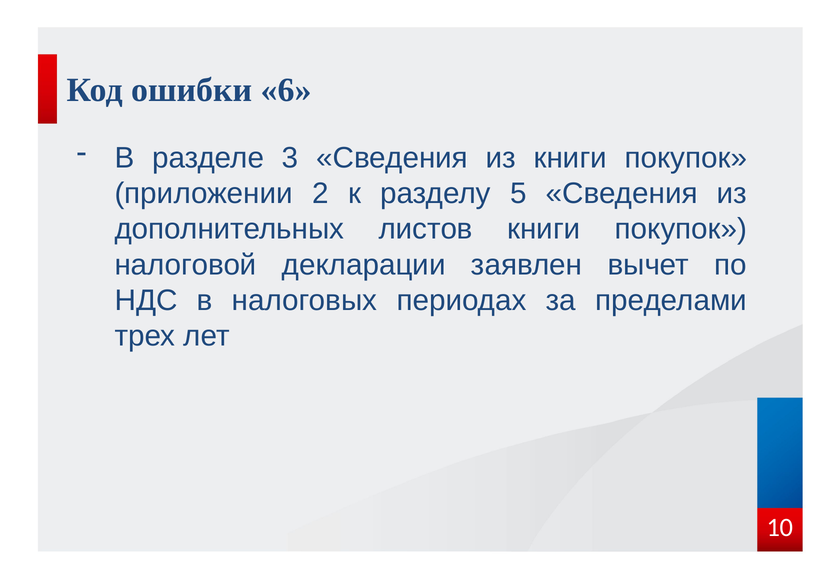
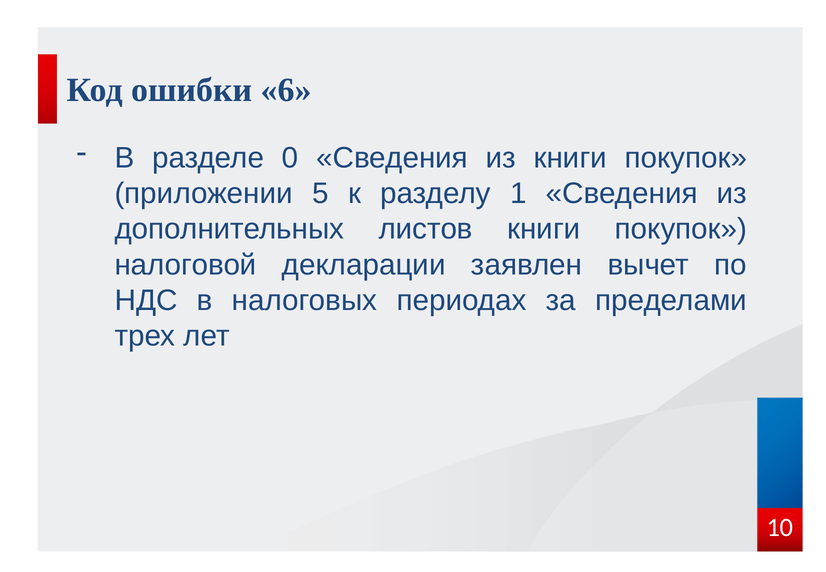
3: 3 -> 0 (290, 158)
2: 2 -> 5 (321, 193)
5: 5 -> 1 (518, 193)
